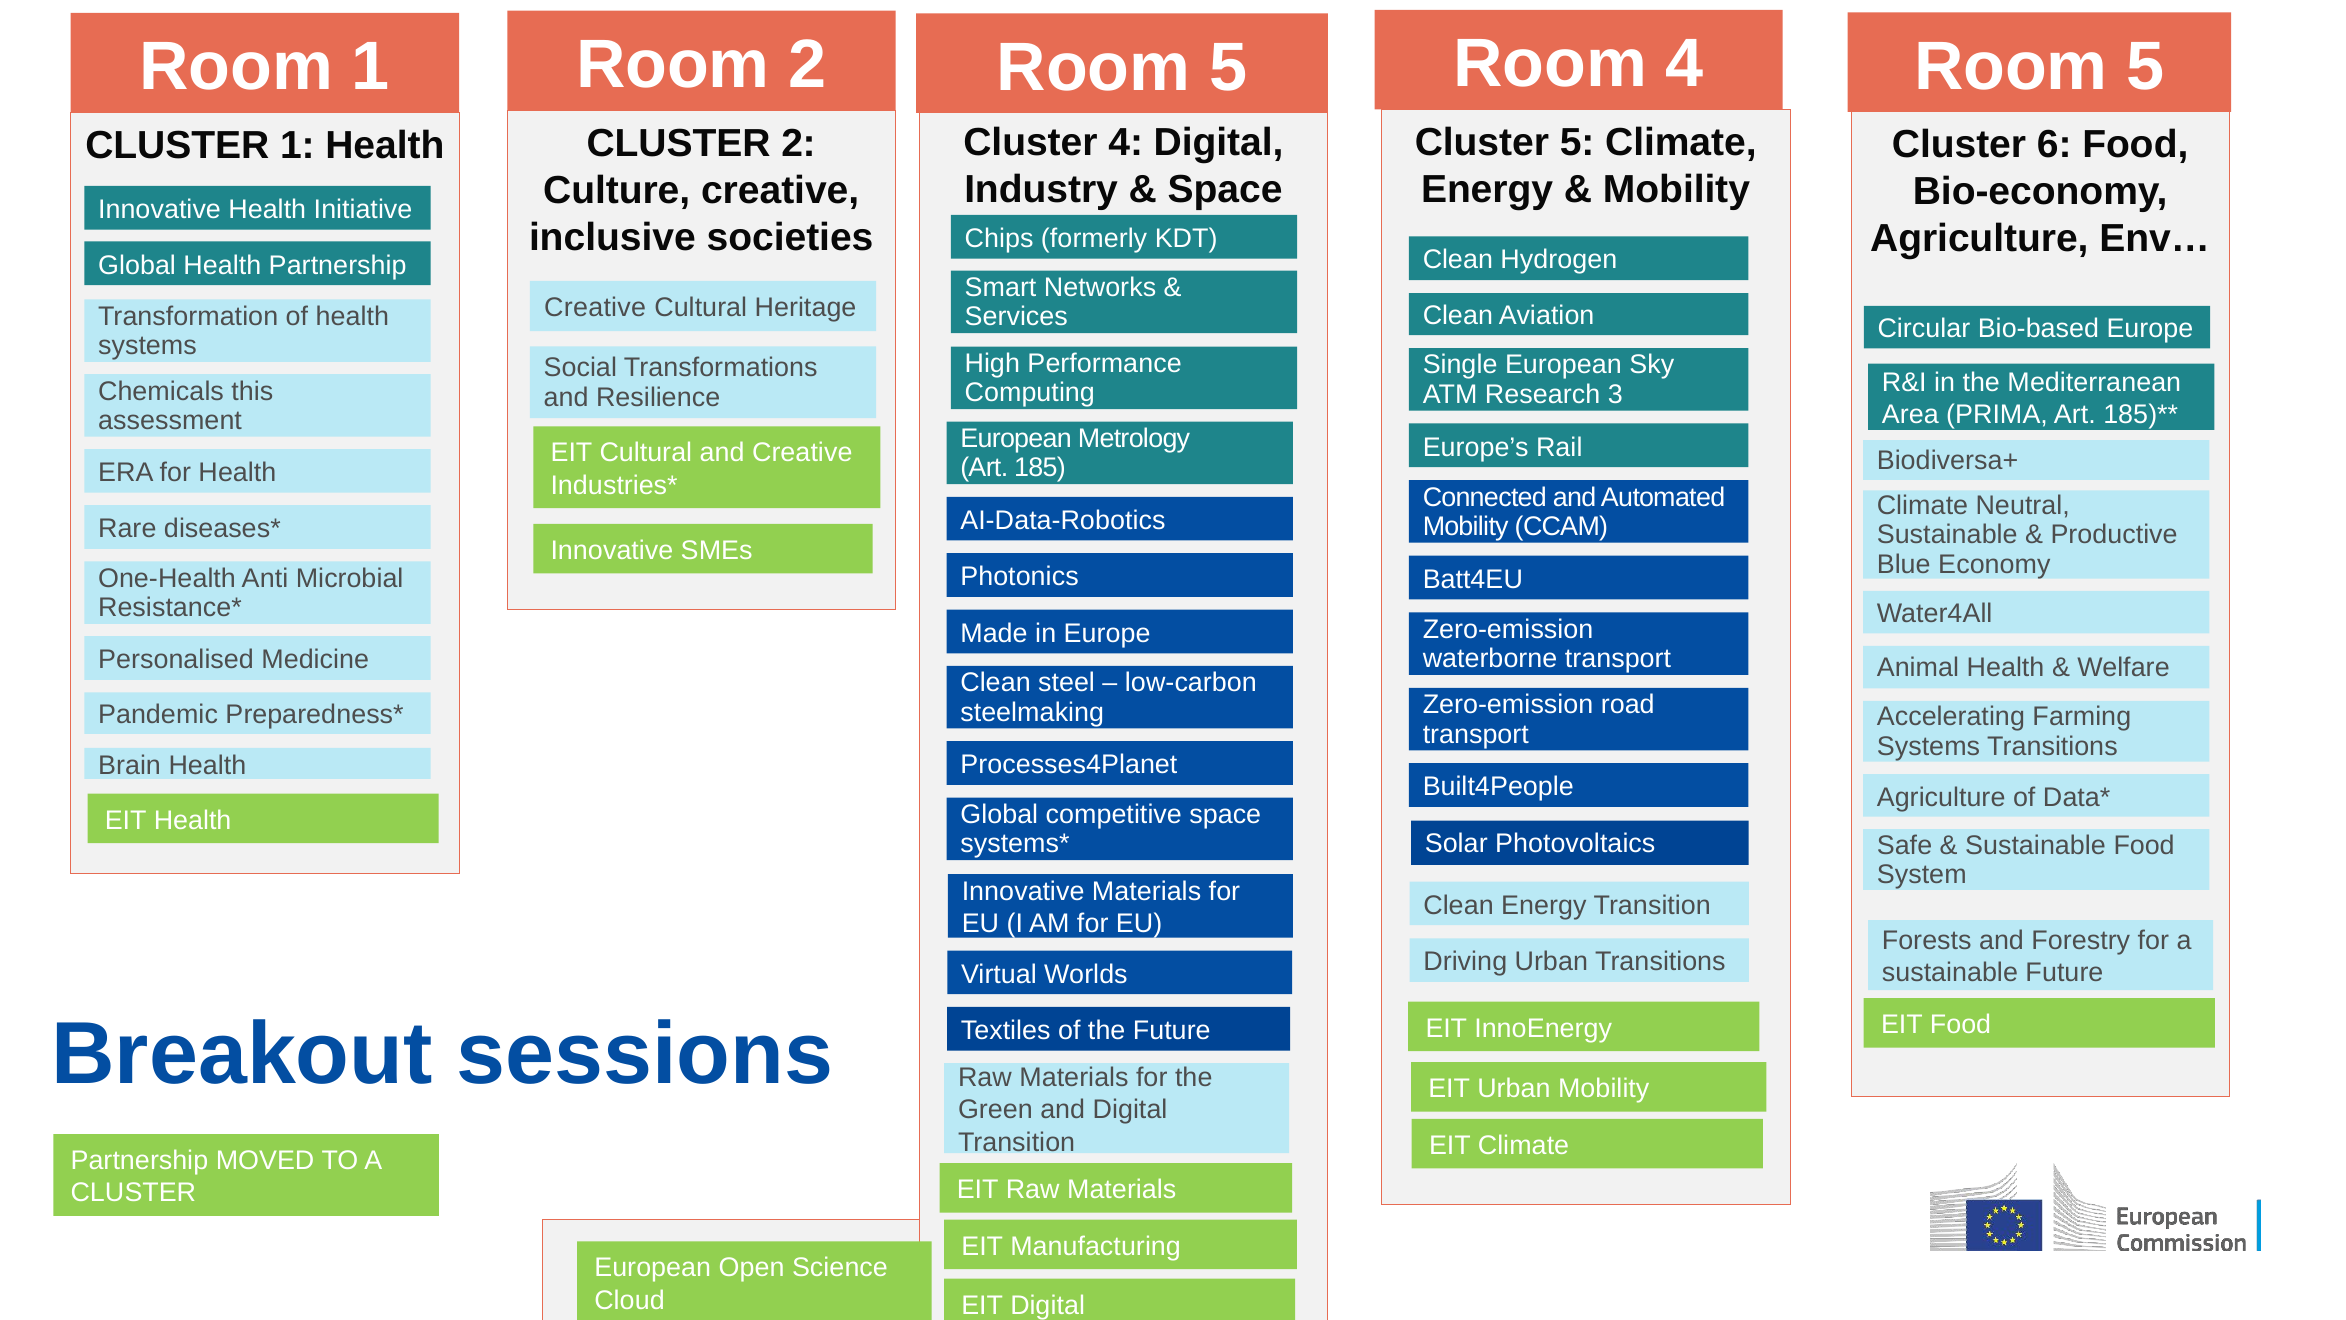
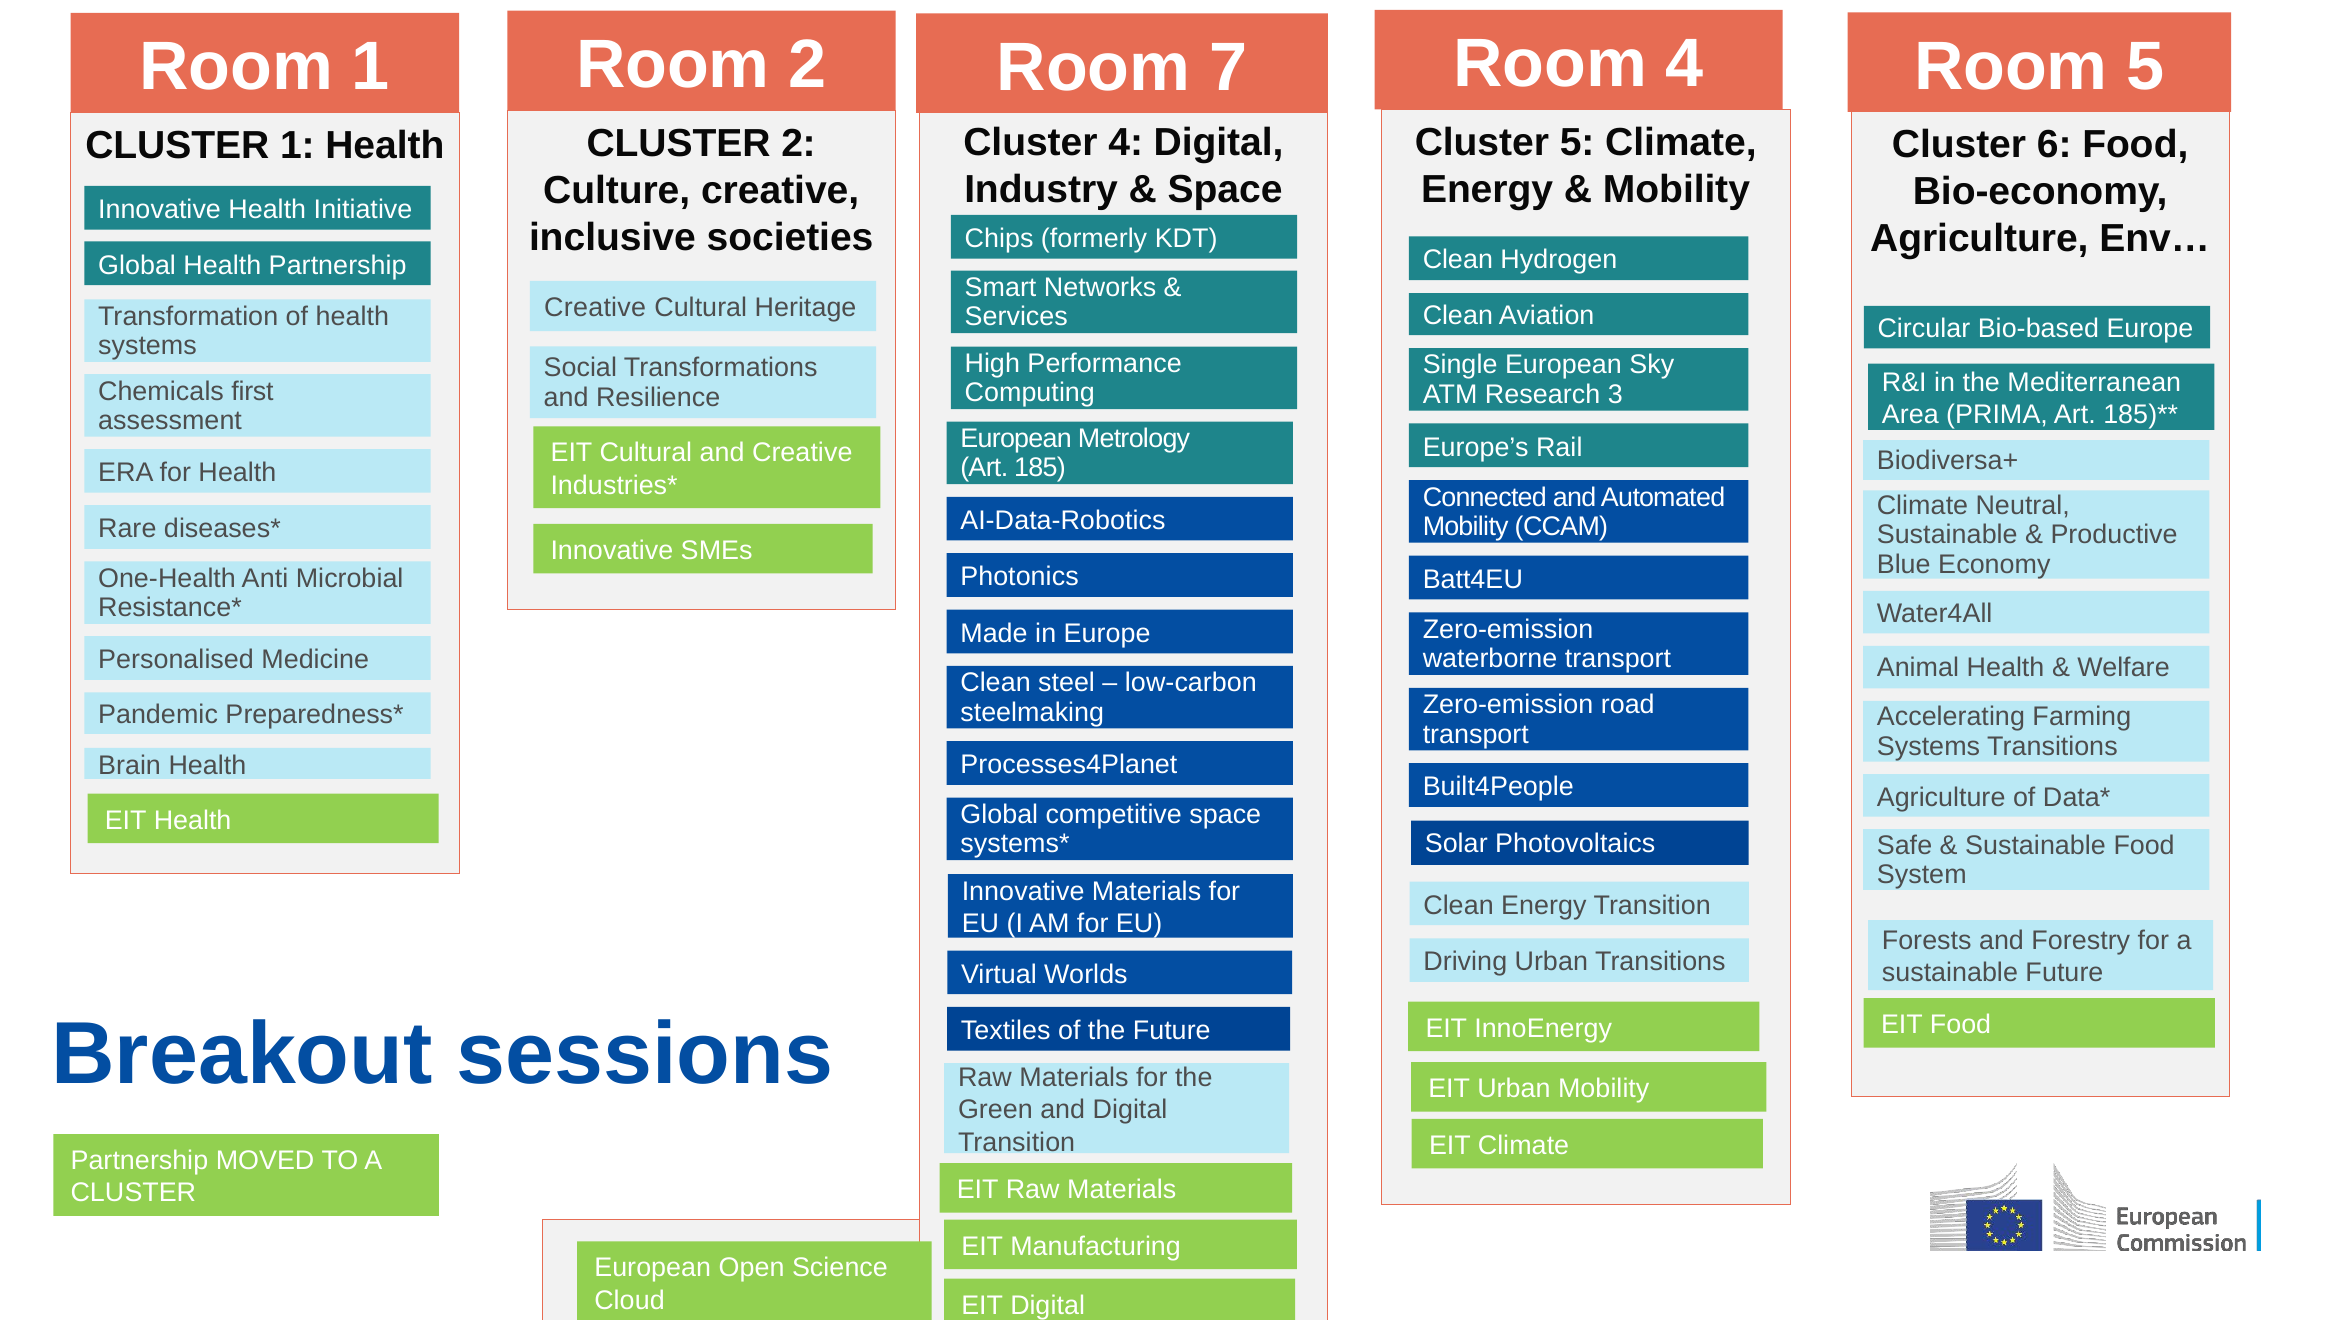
5: 5 -> 7 (1228, 68)
this: this -> first (253, 391)
